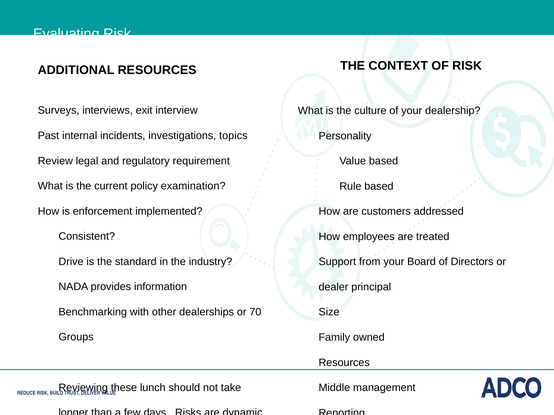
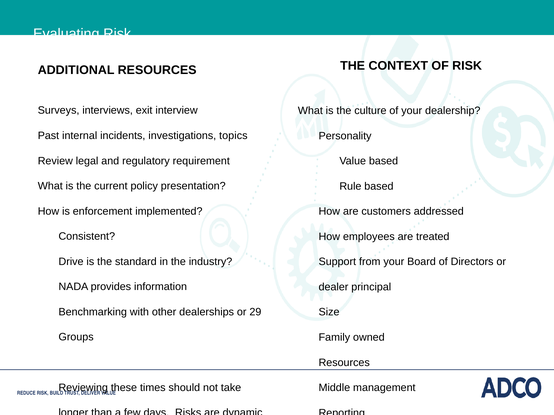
examination: examination -> presentation (193, 186)
70: 70 -> 29 (255, 312)
lunch: lunch -> times (153, 388)
